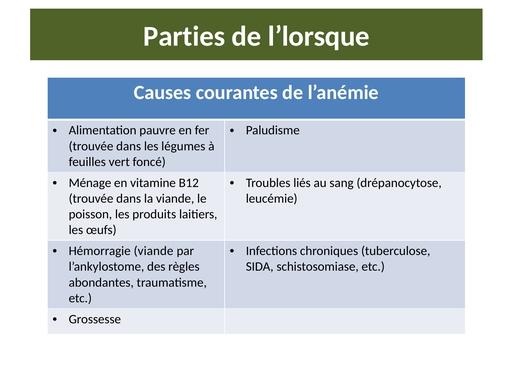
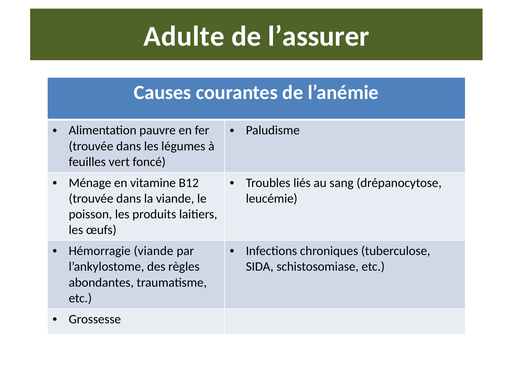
Parties: Parties -> Adulte (184, 36)
l’lorsque: l’lorsque -> l’assurer (319, 36)
